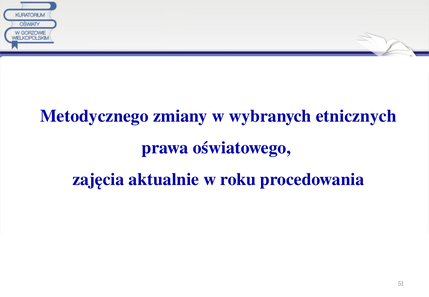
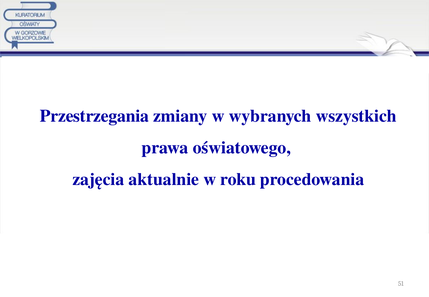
Metodycznego: Metodycznego -> Przestrzegania (94, 116)
etnicznych: etnicznych -> wszystkich (356, 116)
